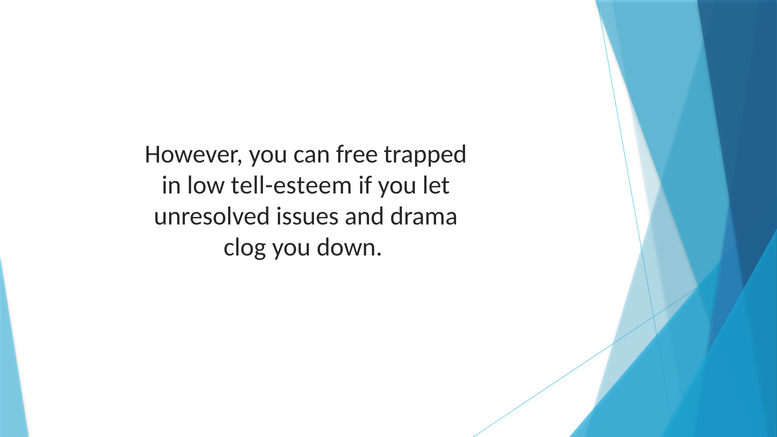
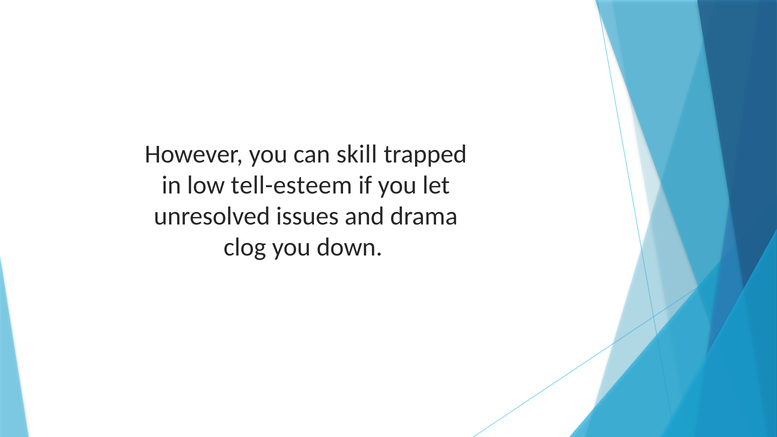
free: free -> skill (357, 154)
